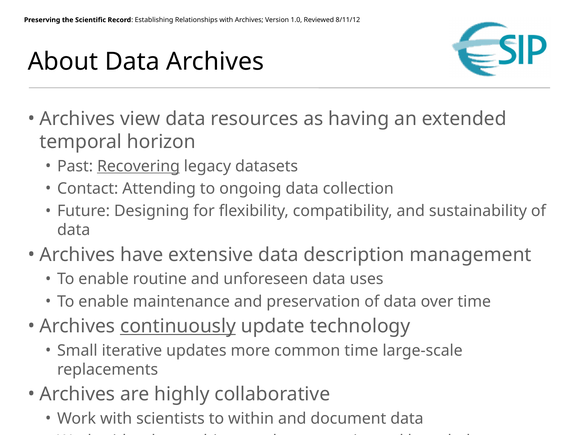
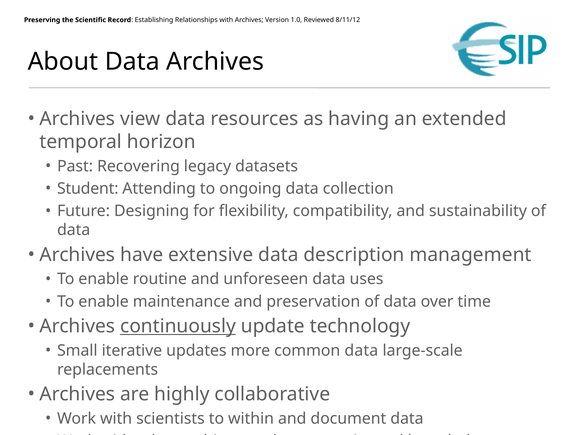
Recovering underline: present -> none (138, 166)
Contact: Contact -> Student (88, 188)
common time: time -> data (361, 350)
